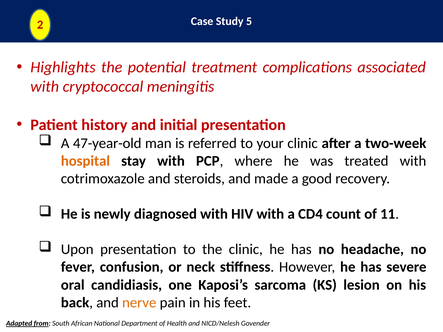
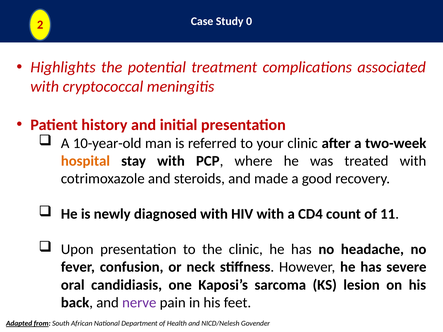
5: 5 -> 0 (249, 21)
47-year-old: 47-year-old -> 10-year-old (107, 143)
nerve colour: orange -> purple (139, 303)
